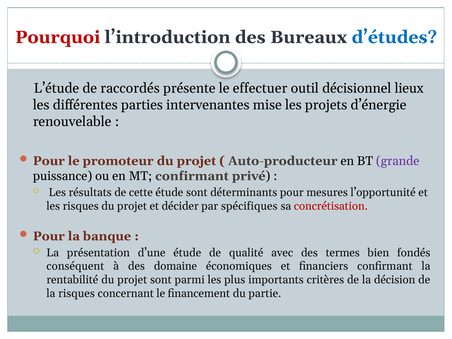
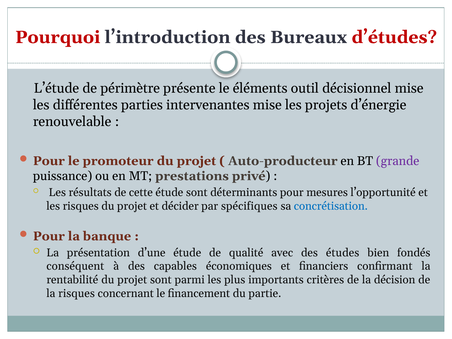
d’études colour: blue -> red (394, 37)
raccordés: raccordés -> périmètre (130, 88)
effectuer: effectuer -> éléments (260, 88)
décisionnel lieux: lieux -> mise (409, 88)
MT confirmant: confirmant -> prestations (192, 176)
concrétisation colour: red -> blue (331, 206)
termes: termes -> études (343, 253)
domaine: domaine -> capables (175, 266)
